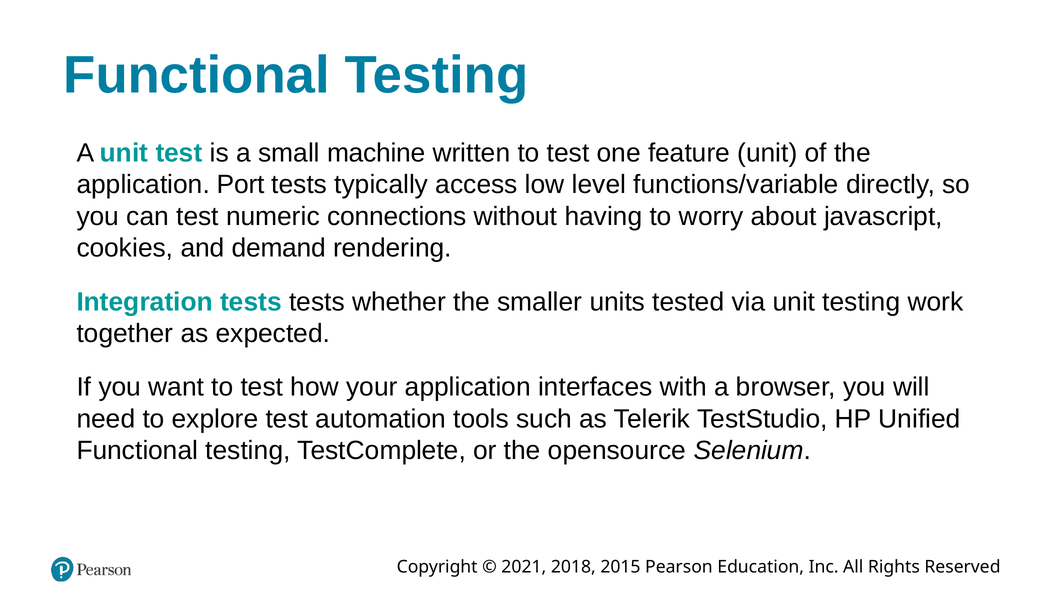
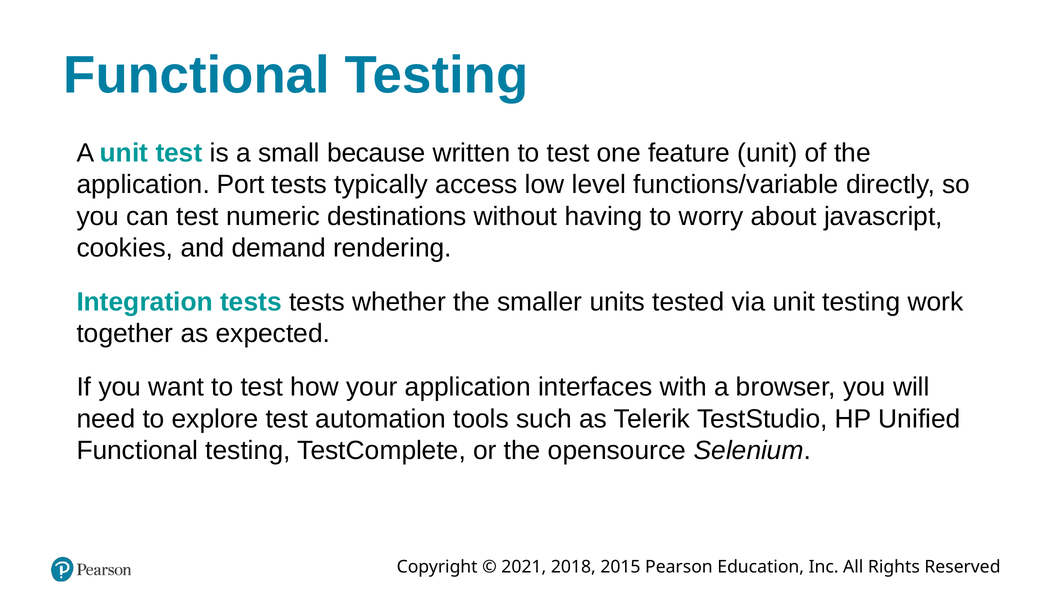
machine: machine -> because (376, 153)
connections: connections -> destinations (397, 216)
